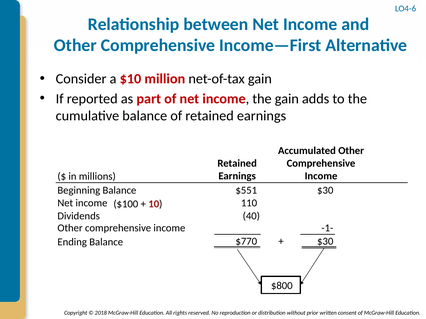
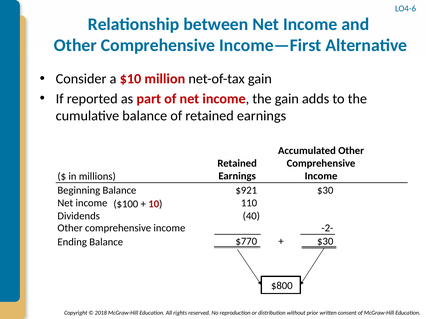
$551: $551 -> $921 (246, 190)
-1-: -1- -> -2- (327, 229)
